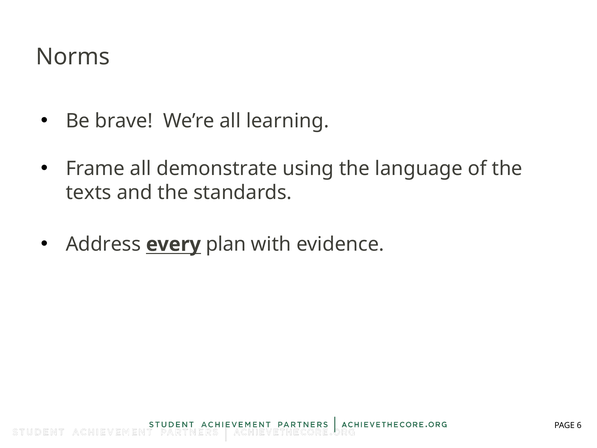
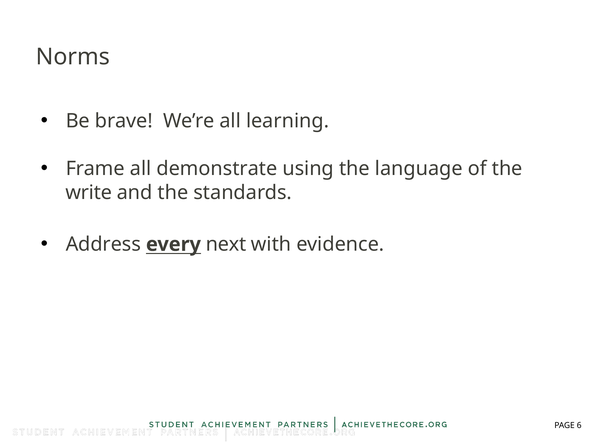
texts: texts -> write (89, 192)
plan: plan -> next (226, 244)
